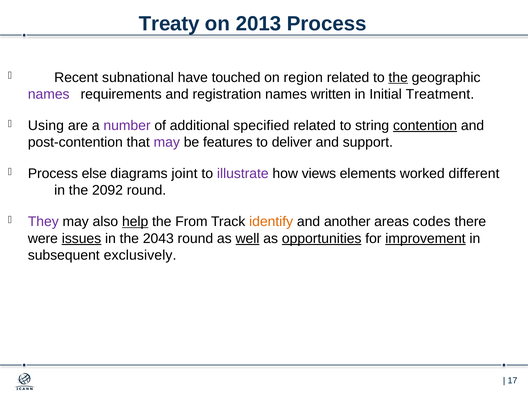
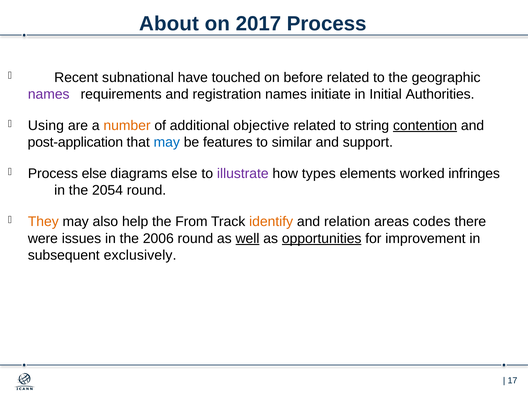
Treaty: Treaty -> About (169, 24)
2013: 2013 -> 2017 (259, 24)
region: region -> before (303, 77)
the underline: present -> none (398, 77)
written: written -> initiate (331, 94)
Treatment: Treatment -> Authorities (440, 94)
number colour: purple -> orange (127, 126)
specified: specified -> objective (261, 126)
post-contention: post-contention -> post-application (75, 142)
may colour: purple -> blue (167, 142)
deliver: deliver -> similar (292, 142)
diagrams joint: joint -> else (184, 174)
views: views -> types (319, 174)
different: different -> infringes (474, 174)
2092: 2092 -> 2054 (108, 190)
They colour: purple -> orange (43, 222)
help underline: present -> none (135, 222)
another: another -> relation (347, 222)
issues underline: present -> none (81, 238)
2043: 2043 -> 2006 (158, 238)
improvement underline: present -> none (425, 238)
